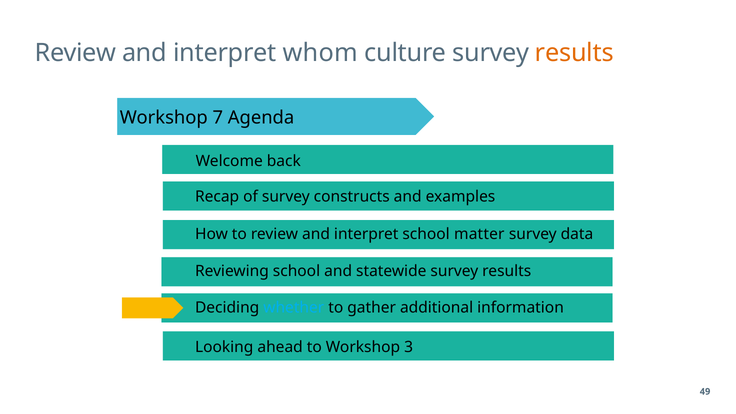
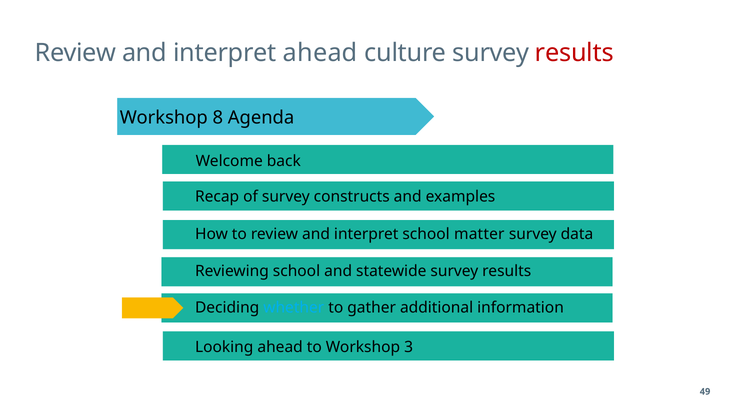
interpret whom: whom -> ahead (320, 53)
results colour: orange -> red (574, 53)
7: 7 -> 8 (218, 118)
